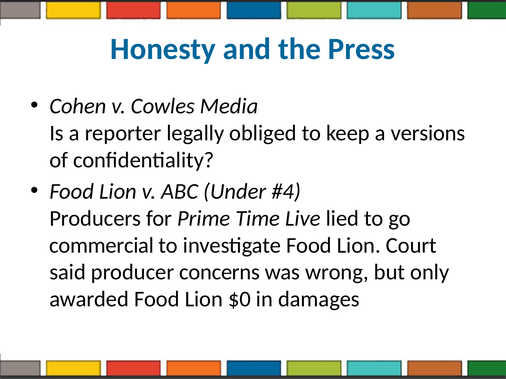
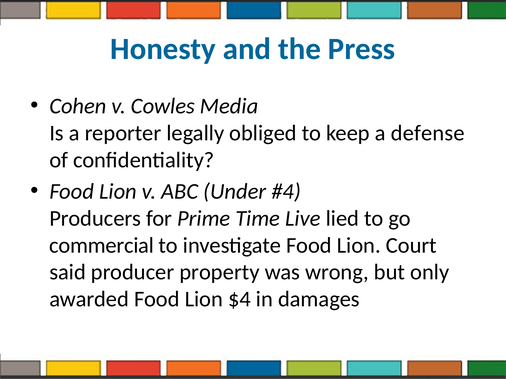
versions: versions -> defense (428, 133)
concerns: concerns -> property (219, 273)
$0: $0 -> $4 (239, 300)
